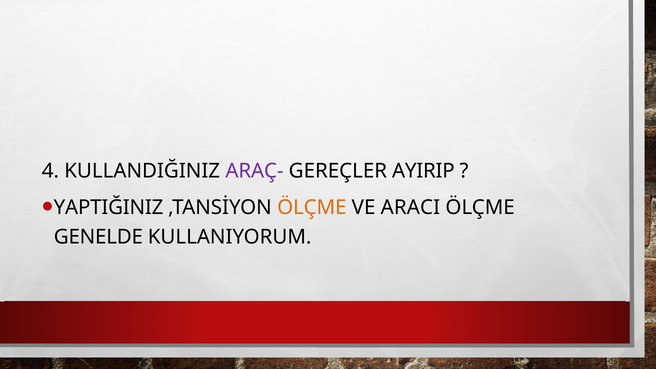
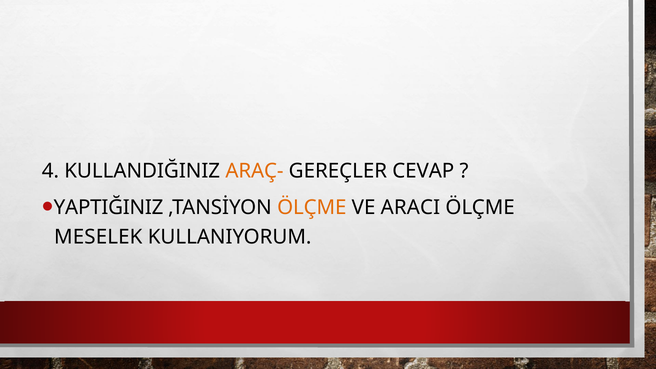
ARAÇ- colour: purple -> orange (254, 171)
AYIRIP: AYIRIP -> CEVAP (423, 171)
GENELDE: GENELDE -> MESELEK (98, 237)
